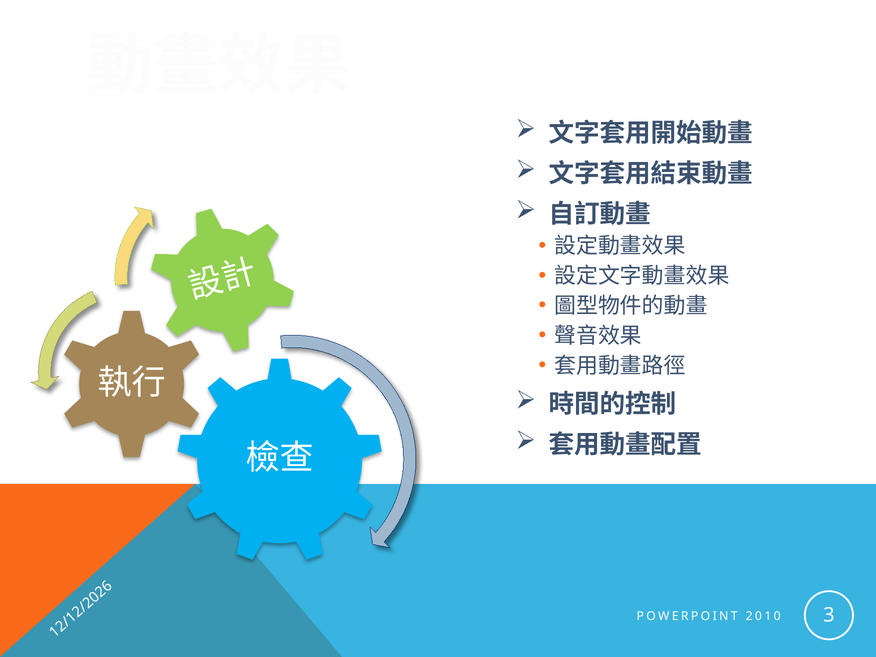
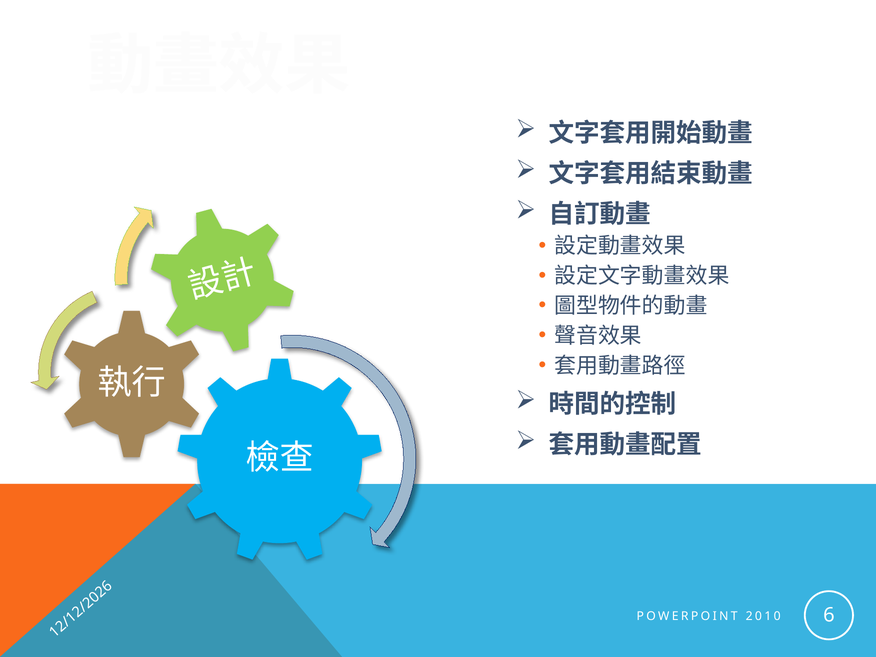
2010 3: 3 -> 6 (829, 615)
